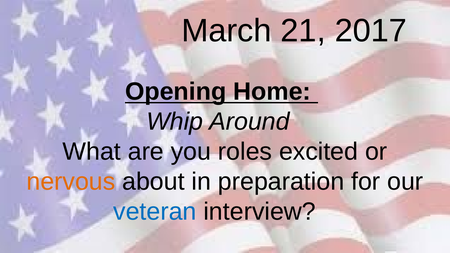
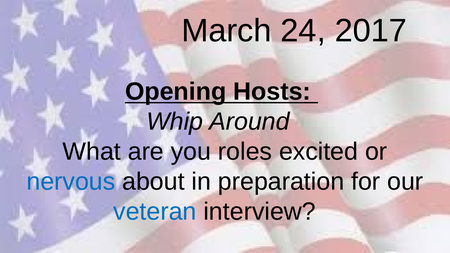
21: 21 -> 24 (303, 31)
Home: Home -> Hosts (272, 92)
nervous colour: orange -> blue (71, 182)
